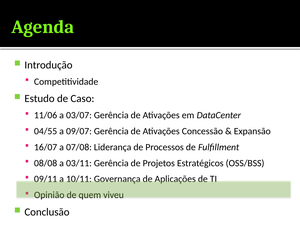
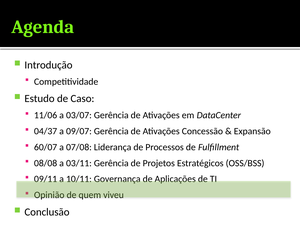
04/55: 04/55 -> 04/37 (46, 131)
16/07: 16/07 -> 60/07 (46, 147)
